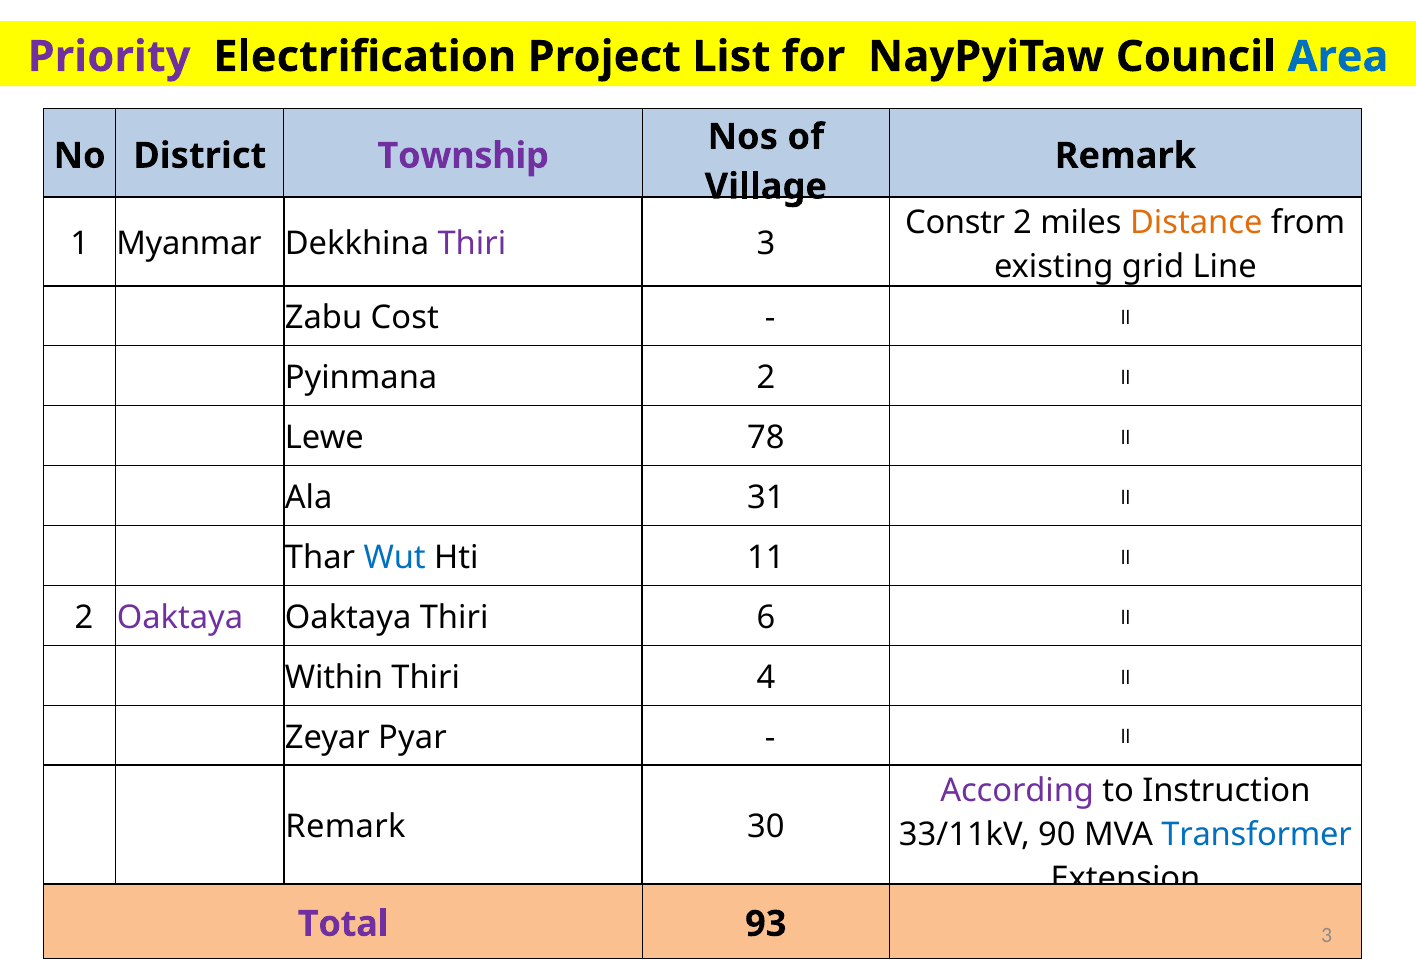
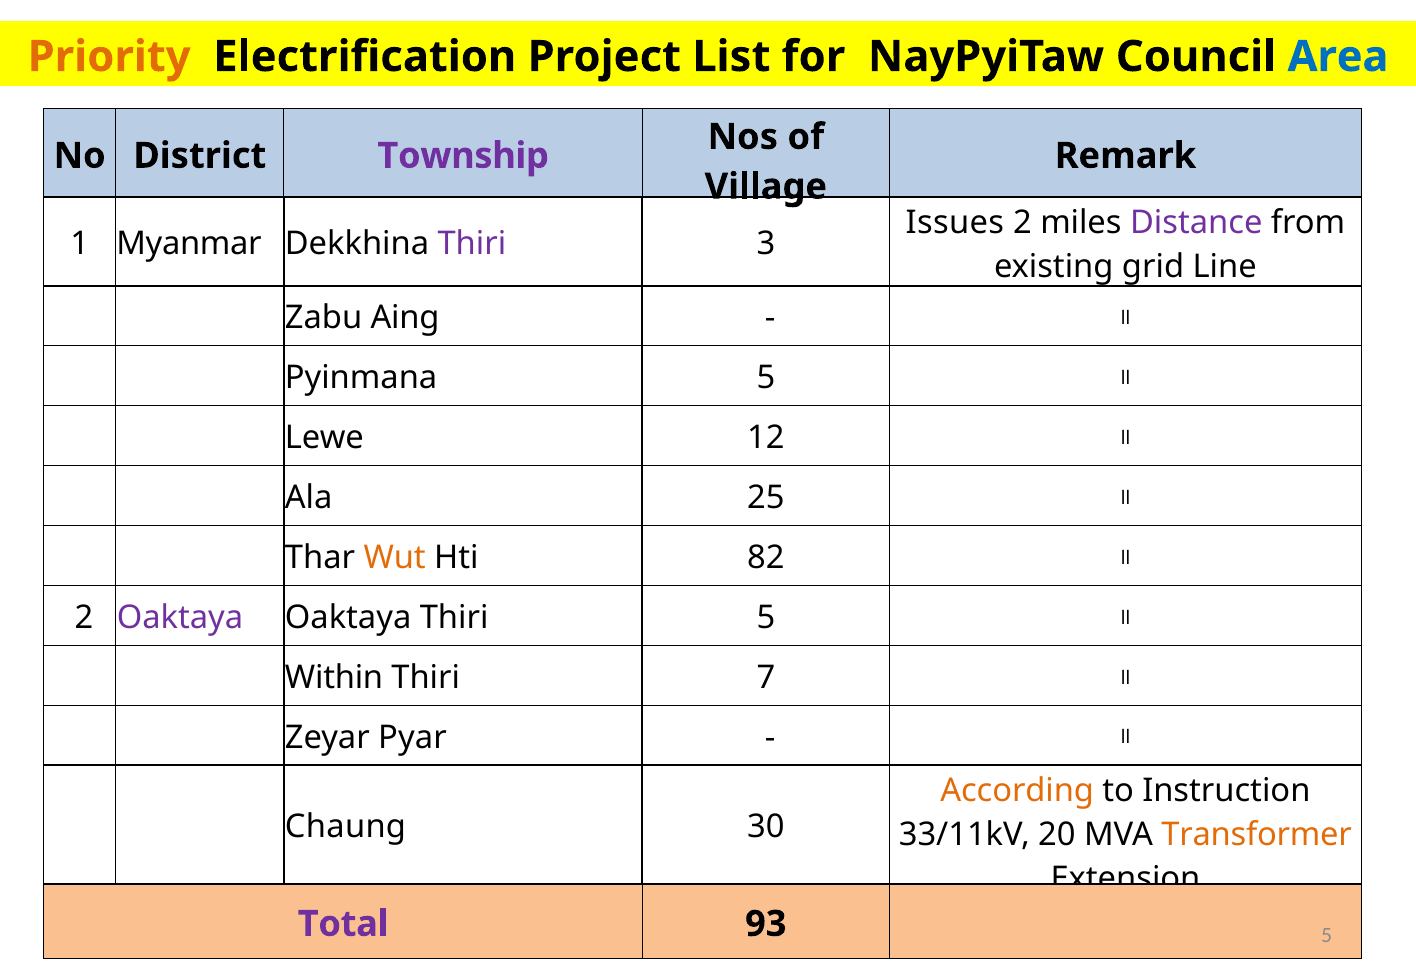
Priority colour: purple -> orange (109, 57)
Constr: Constr -> Issues (955, 222)
Distance colour: orange -> purple (1196, 222)
Cost: Cost -> Aing (405, 318)
Pyinmana 2: 2 -> 5 (766, 378)
78: 78 -> 12 (766, 438)
31: 31 -> 25 (766, 498)
Wut colour: blue -> orange (395, 558)
11: 11 -> 82 (766, 558)
Thiri 6: 6 -> 5 (766, 618)
4: 4 -> 7 (766, 678)
According colour: purple -> orange (1017, 791)
Remark: Remark -> Chaung (346, 827)
90: 90 -> 20 (1057, 835)
Transformer colour: blue -> orange (1257, 835)
93 3: 3 -> 5 (1327, 936)
